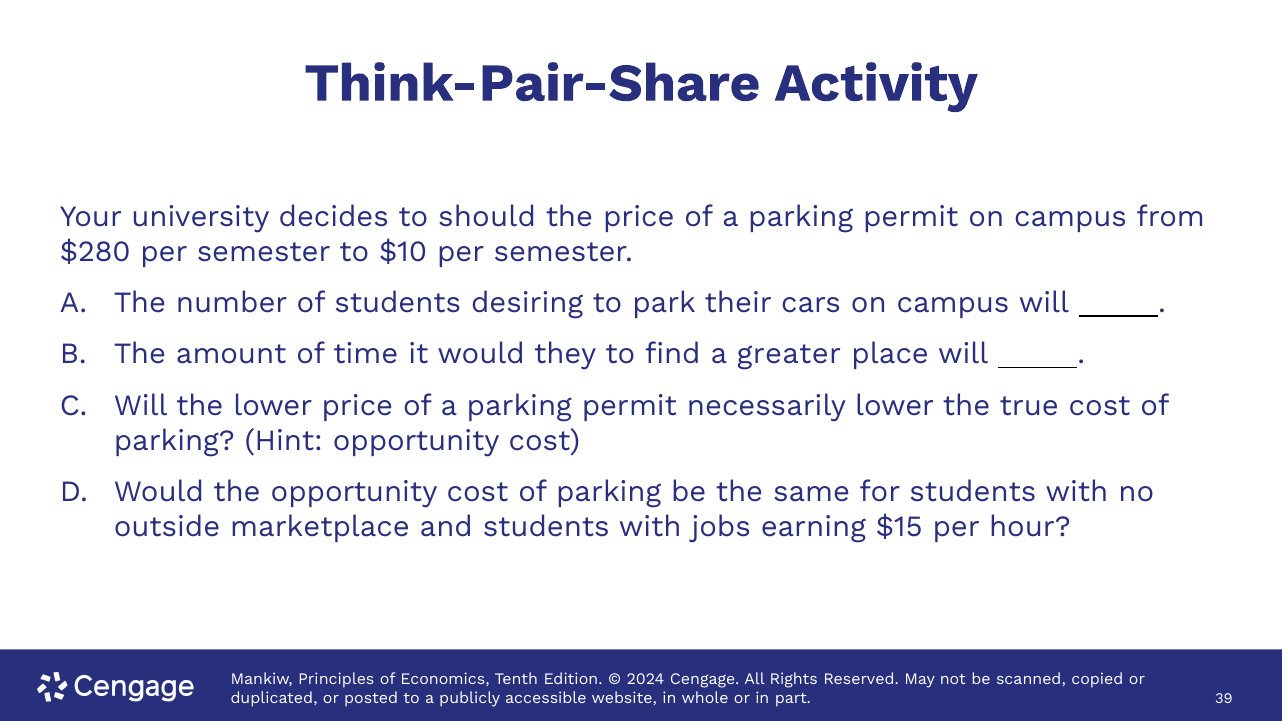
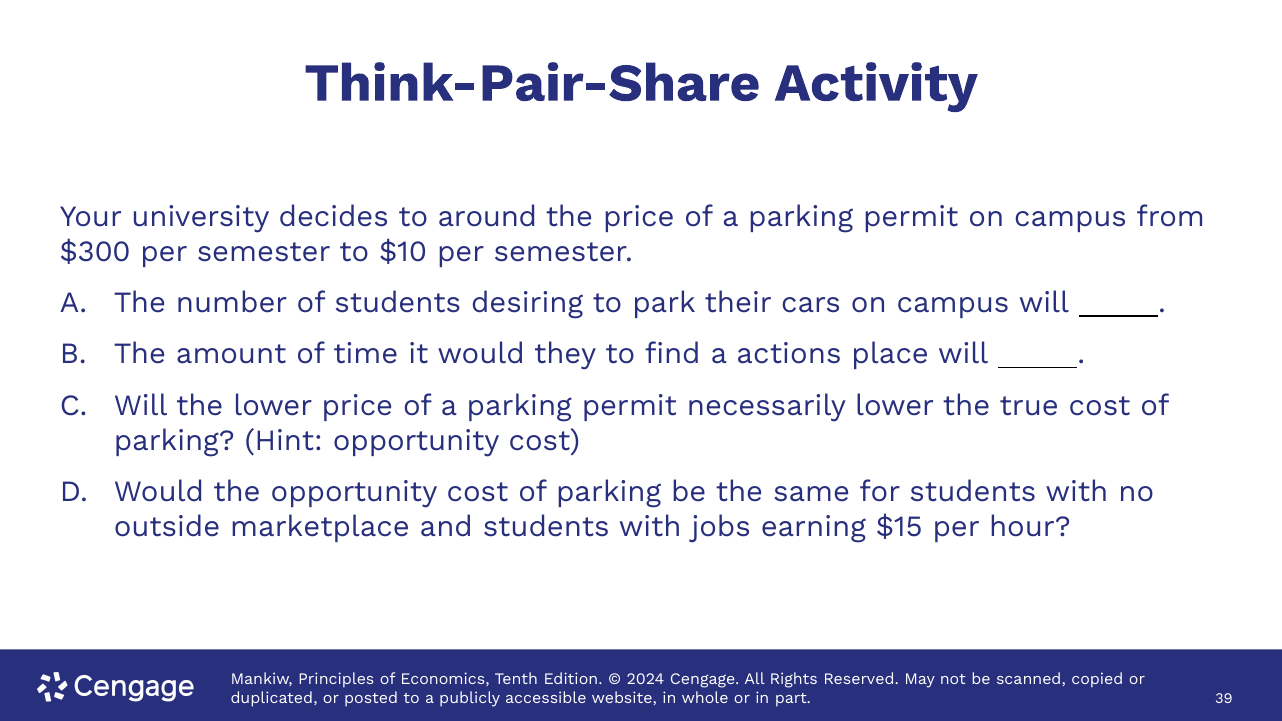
should: should -> around (487, 216)
$280: $280 -> $300 (95, 252)
greater: greater -> actions (789, 354)
